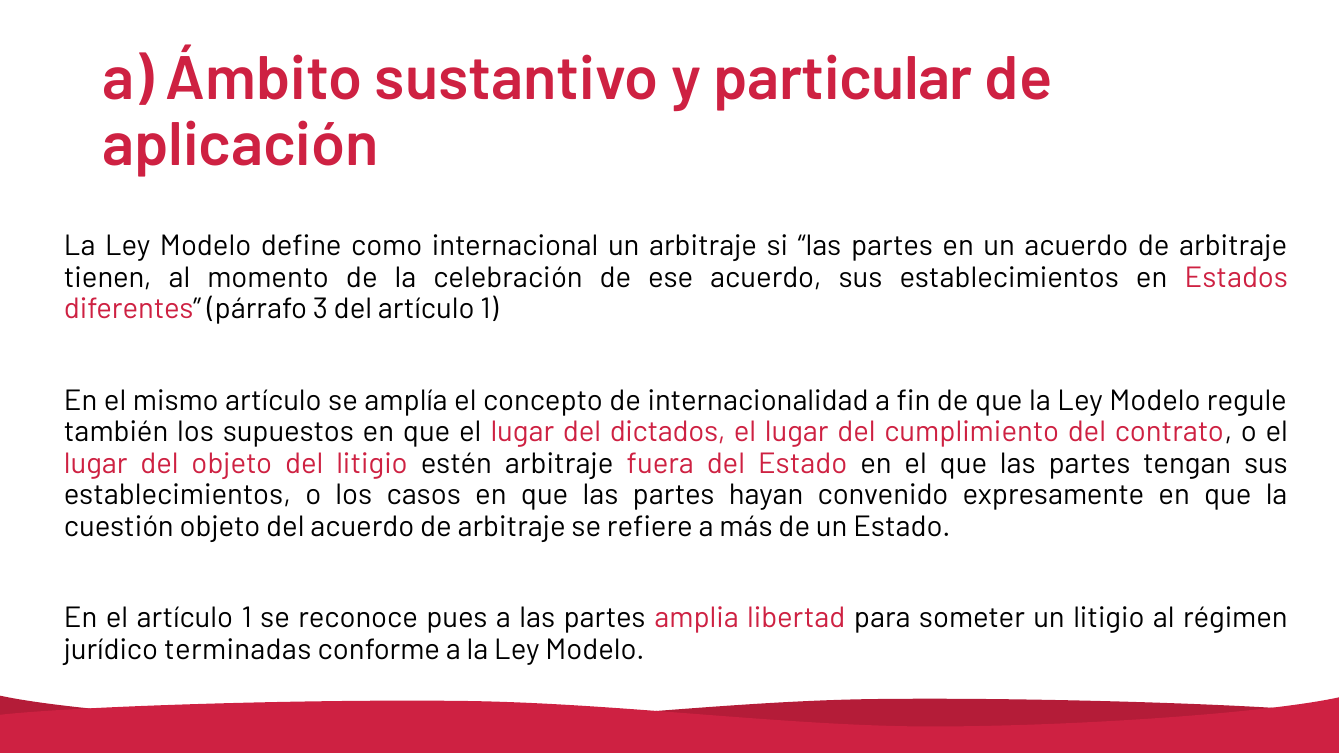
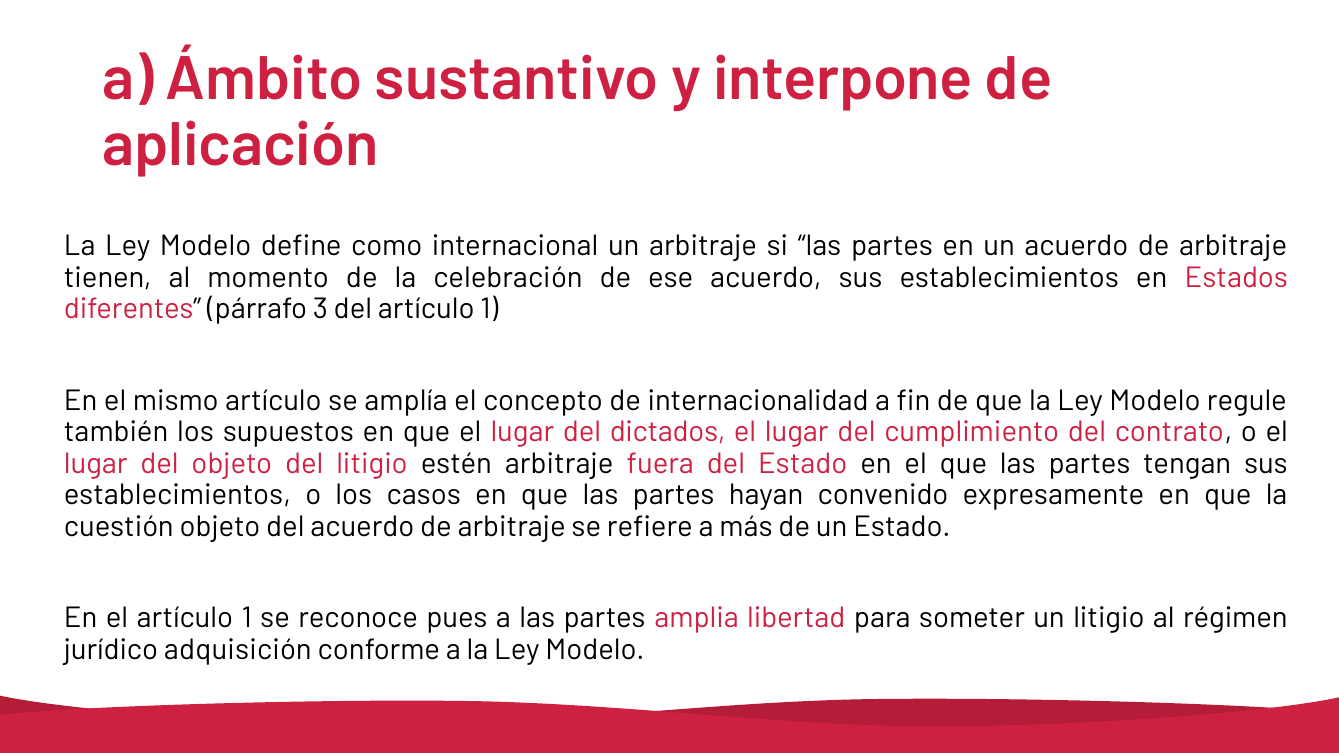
particular: particular -> interpone (843, 79)
terminadas: terminadas -> adquisición (238, 650)
